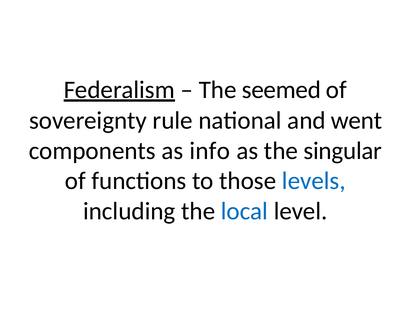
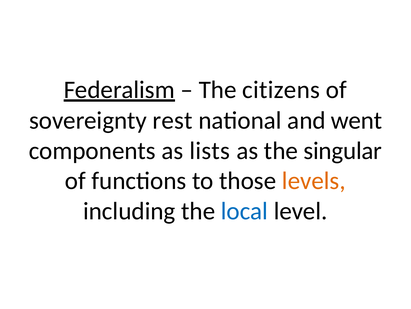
seemed: seemed -> citizens (281, 90)
rule: rule -> rest (173, 120)
info: info -> lists (210, 150)
levels colour: blue -> orange (314, 180)
